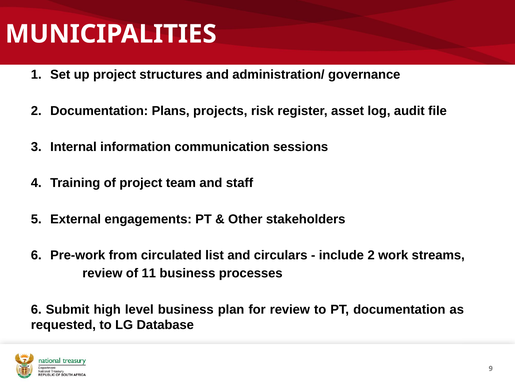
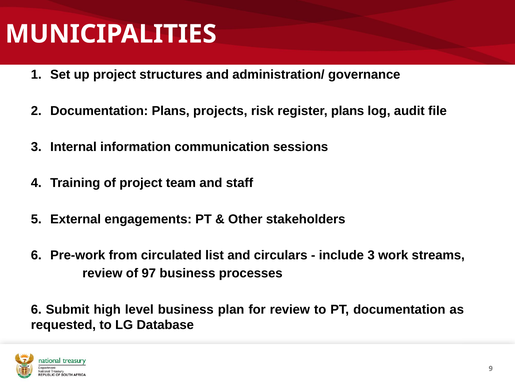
register asset: asset -> plans (348, 111)
include 2: 2 -> 3 (371, 255)
11: 11 -> 97 (149, 273)
